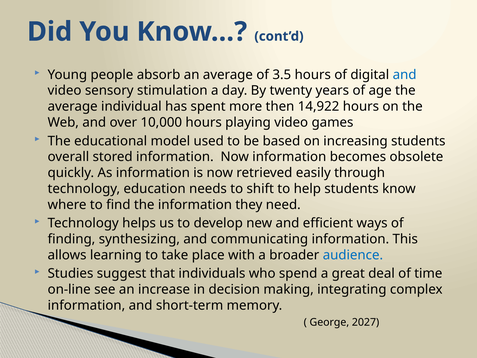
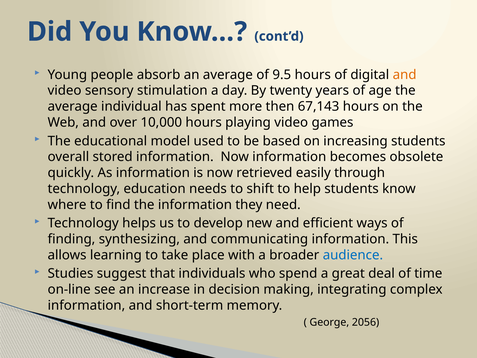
3.5: 3.5 -> 9.5 (282, 75)
and colour: blue -> orange (405, 75)
14,922: 14,922 -> 67,143 (319, 106)
2027: 2027 -> 2056 (366, 322)
